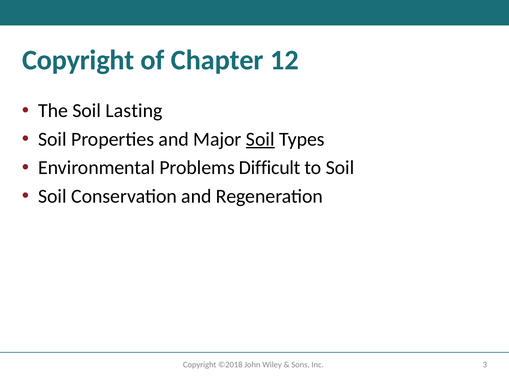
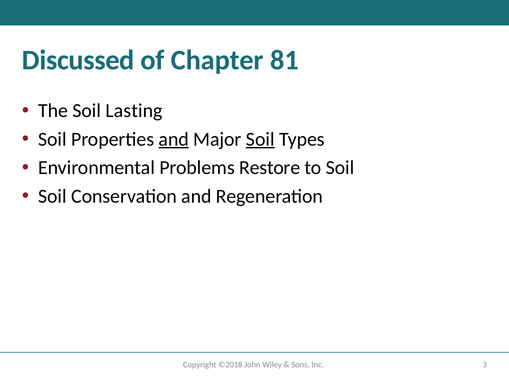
Copyright: Copyright -> Discussed (78, 60)
12: 12 -> 81 (284, 60)
and underline: none -> present (174, 139)
Difficult: Difficult -> Restore (270, 168)
